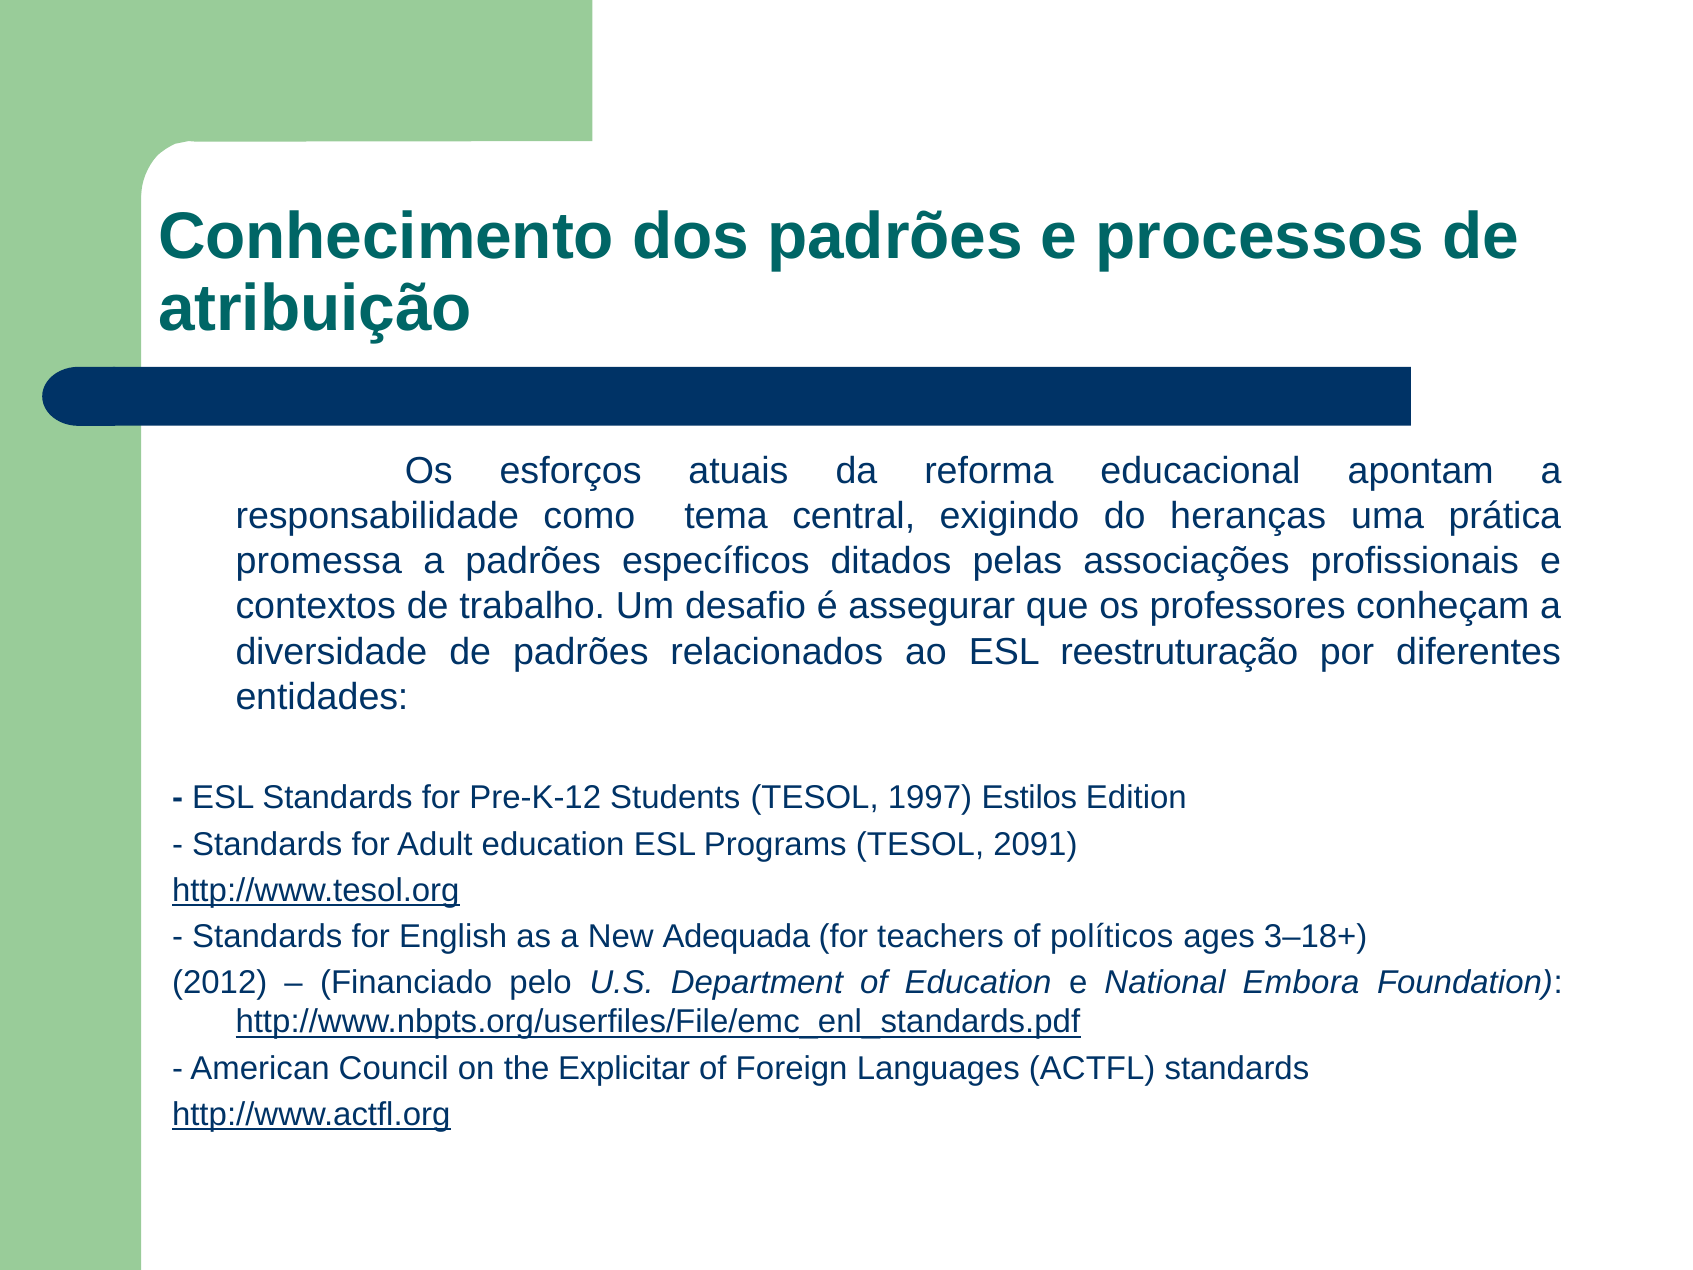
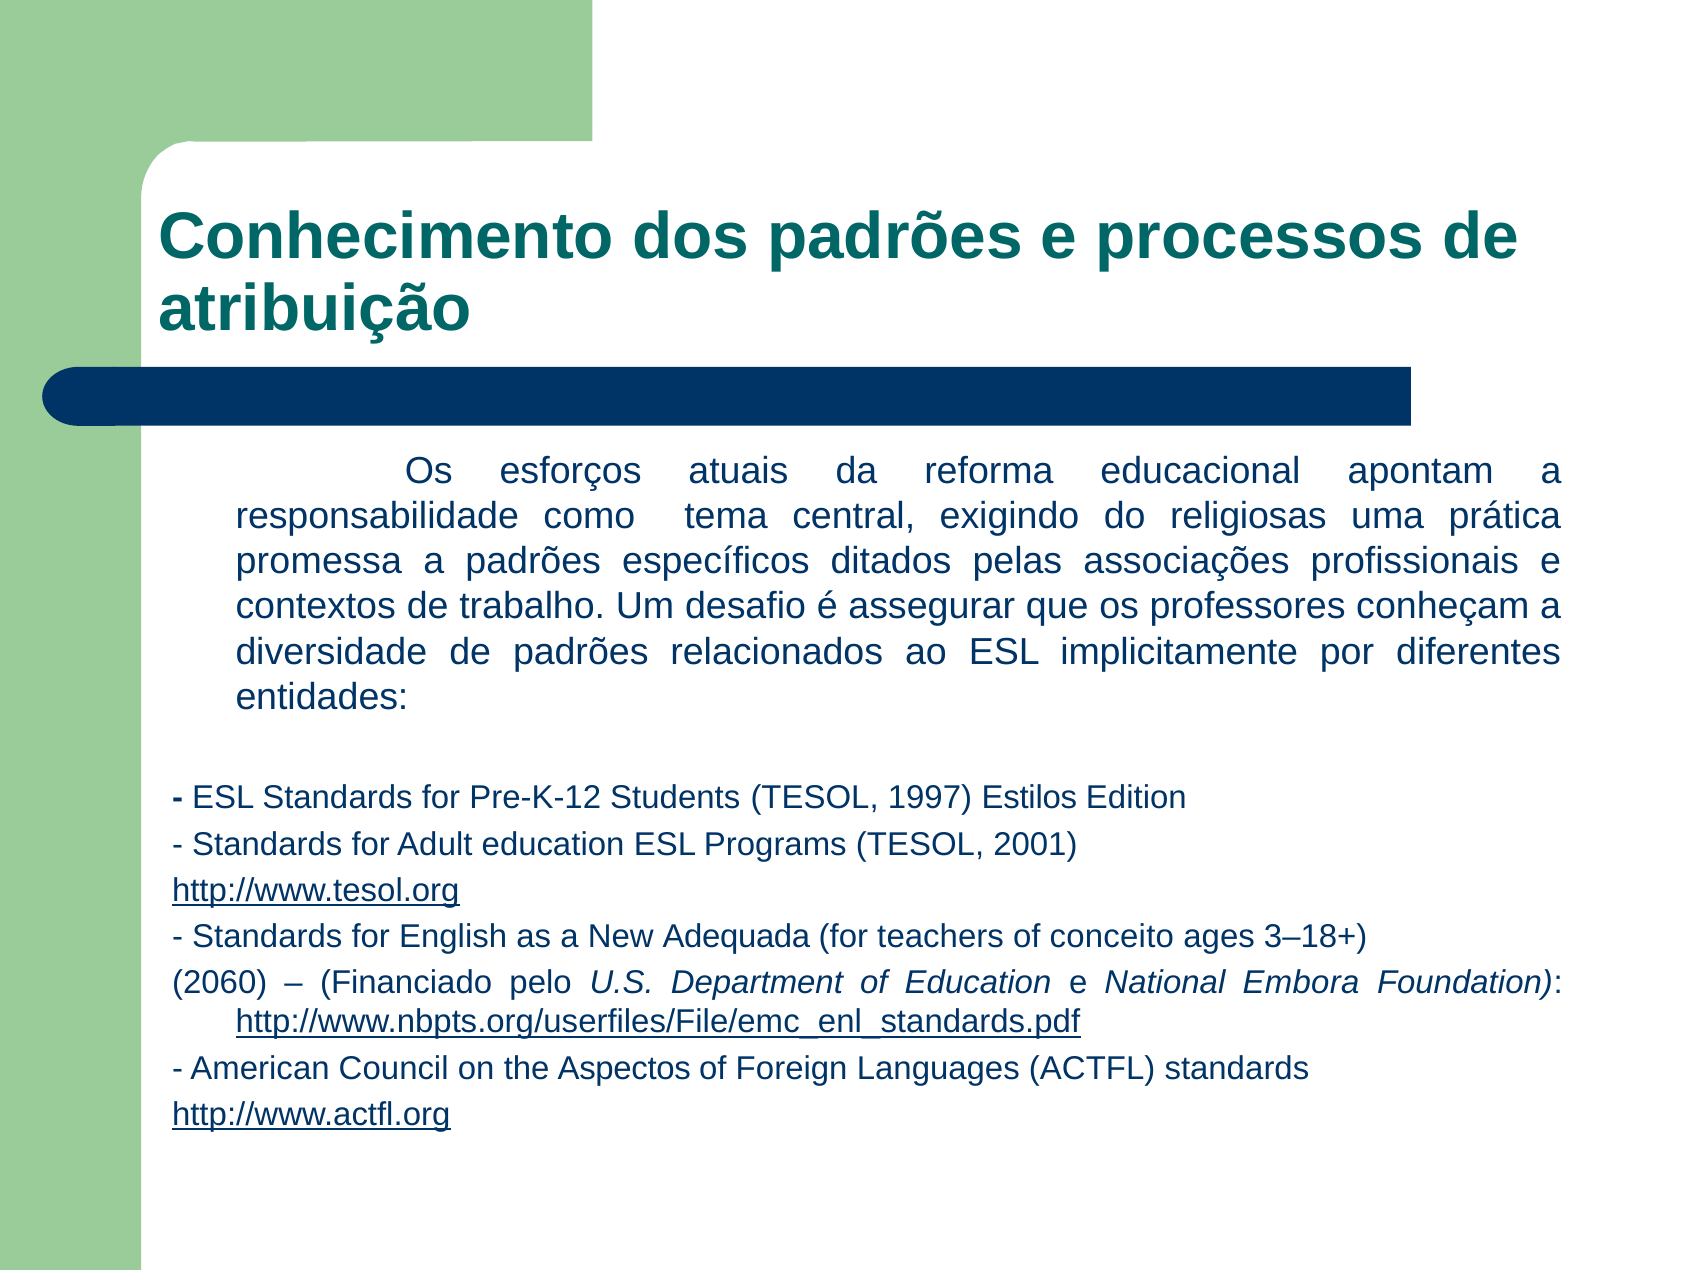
heranças: heranças -> religiosas (1248, 516)
reestruturação: reestruturação -> implicitamente (1179, 652)
2091: 2091 -> 2001 (1035, 844)
políticos: políticos -> conceito (1112, 936)
2012: 2012 -> 2060 (220, 982)
Explicitar: Explicitar -> Aspectos (624, 1068)
